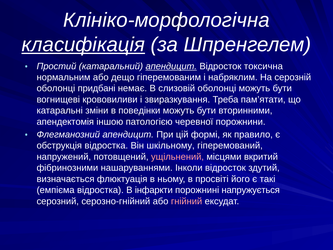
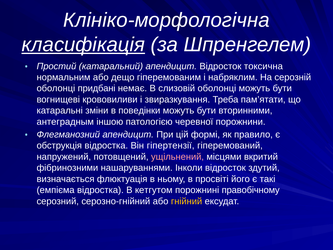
апендицит underline: present -> none (171, 66)
апендектомія: апендектомія -> антеградным (65, 122)
шкільному: шкільному -> гіпертензії (171, 146)
інфаркти: інфаркти -> кетгутом (154, 190)
напружується: напружується -> правобічному (251, 190)
гнійний colour: pink -> yellow (187, 201)
